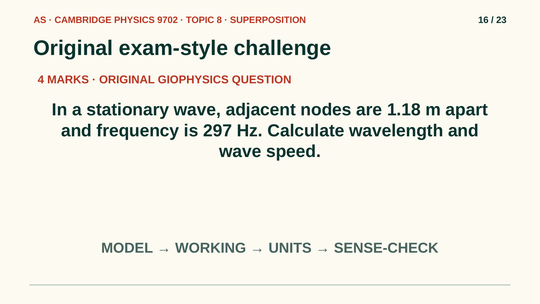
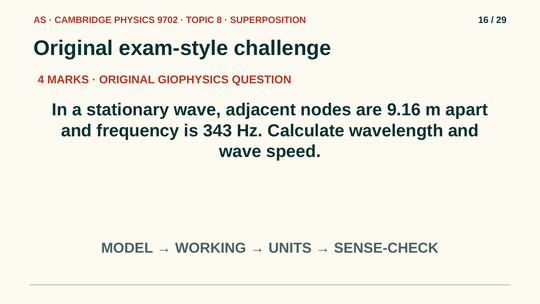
23: 23 -> 29 (501, 20)
1.18: 1.18 -> 9.16 (404, 110)
297: 297 -> 343 (218, 131)
